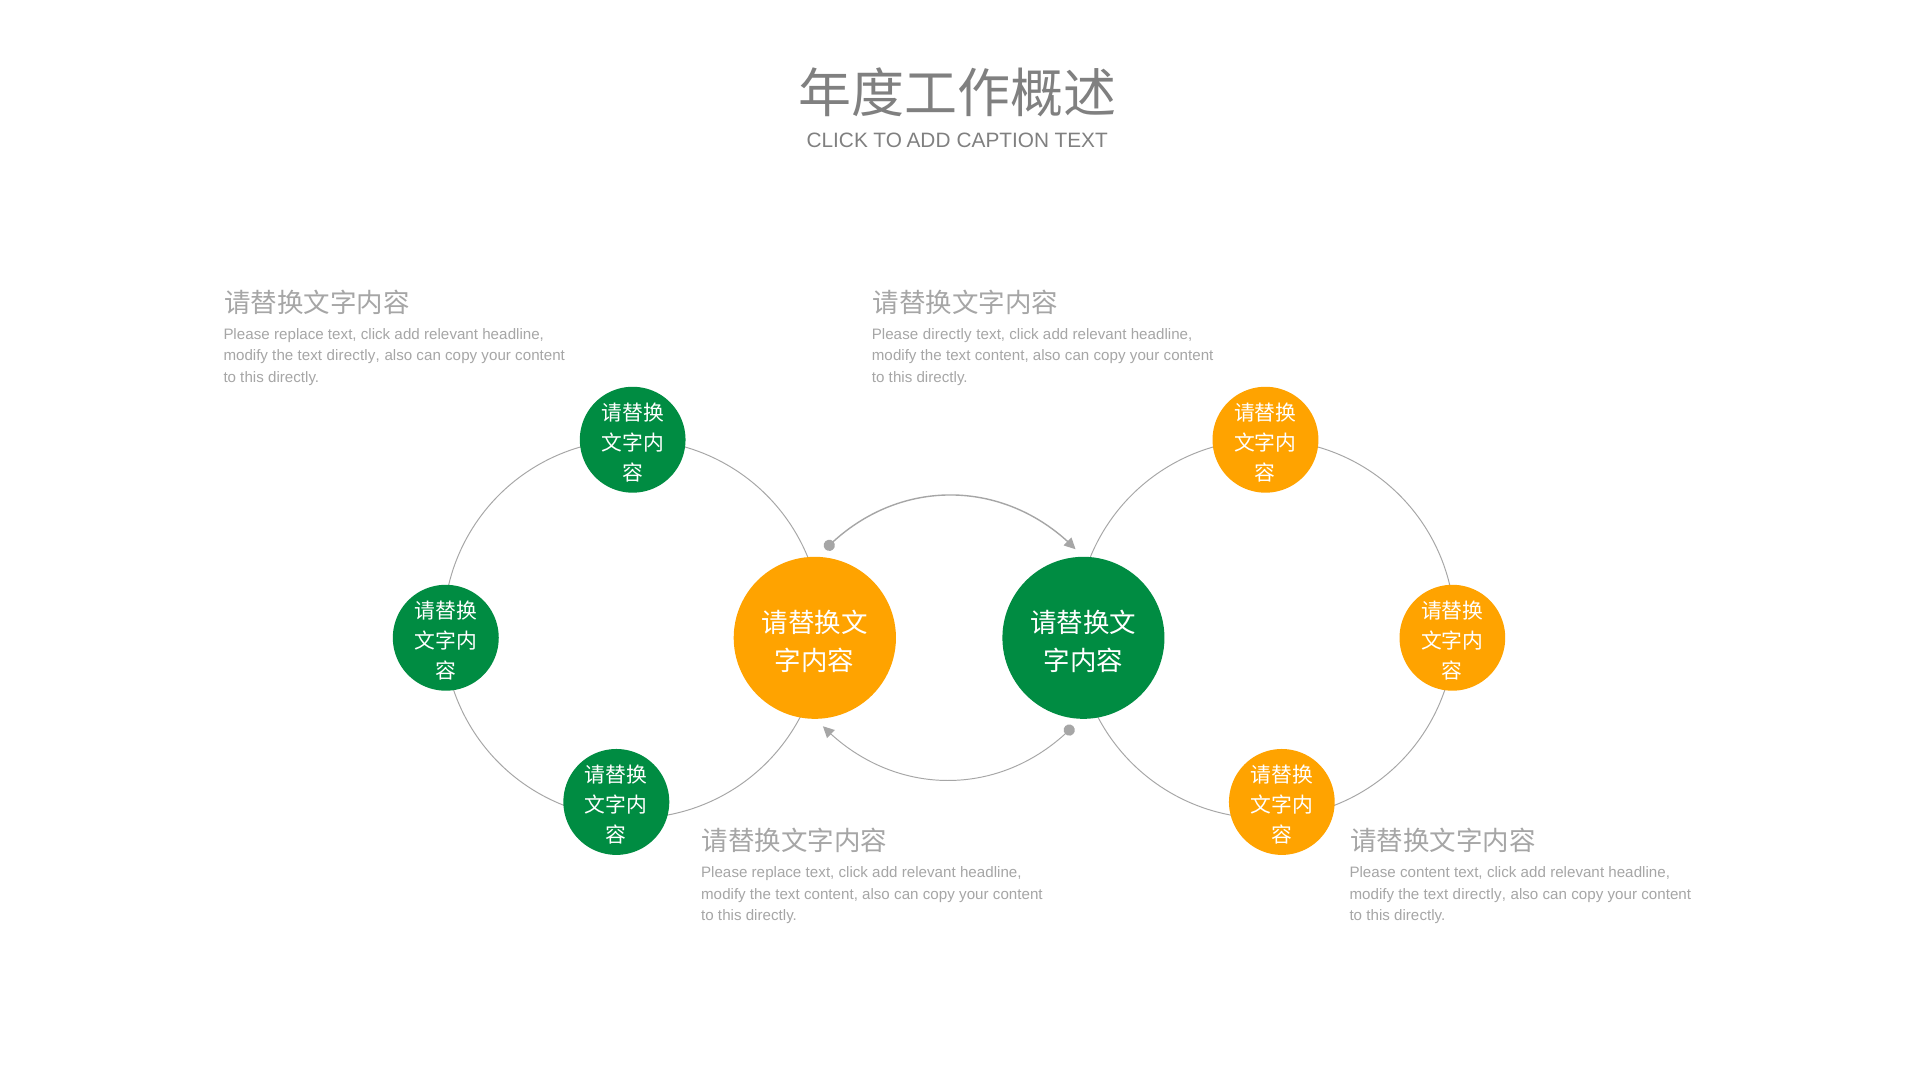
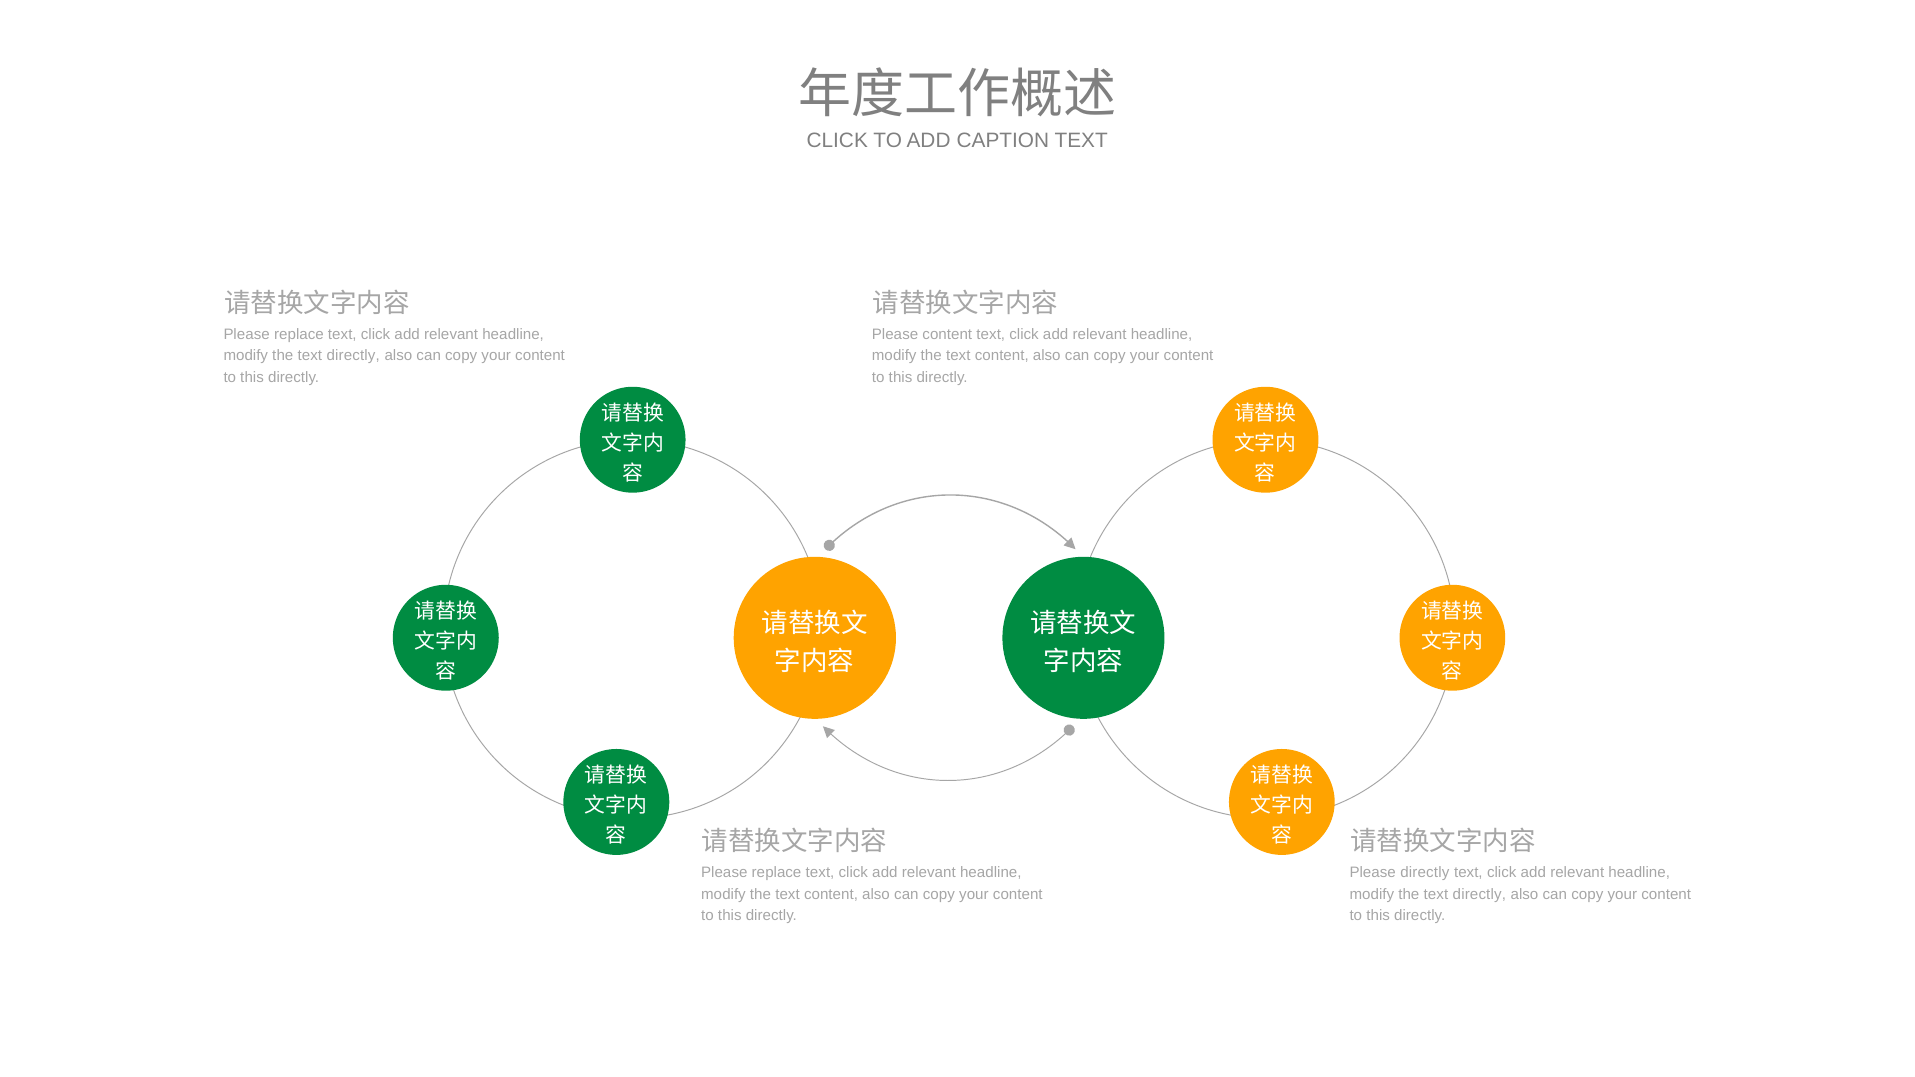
Please directly: directly -> content (947, 334)
Please content: content -> directly (1425, 872)
